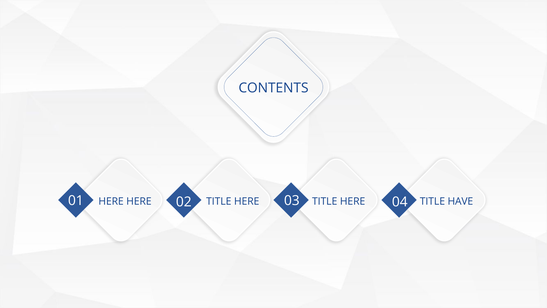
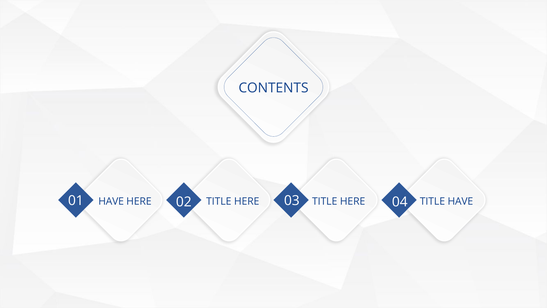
HERE: HERE -> HAVE (111, 201)
